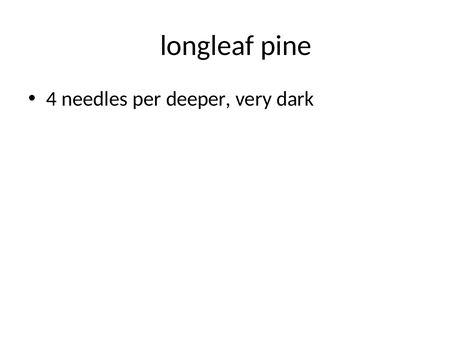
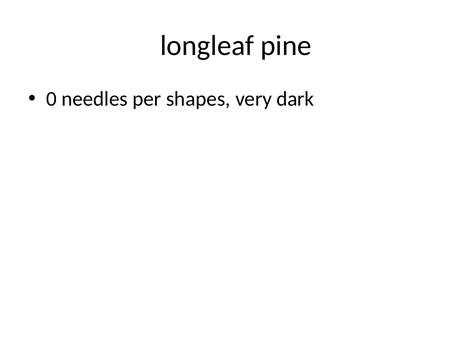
4: 4 -> 0 (51, 99)
deeper: deeper -> shapes (198, 99)
